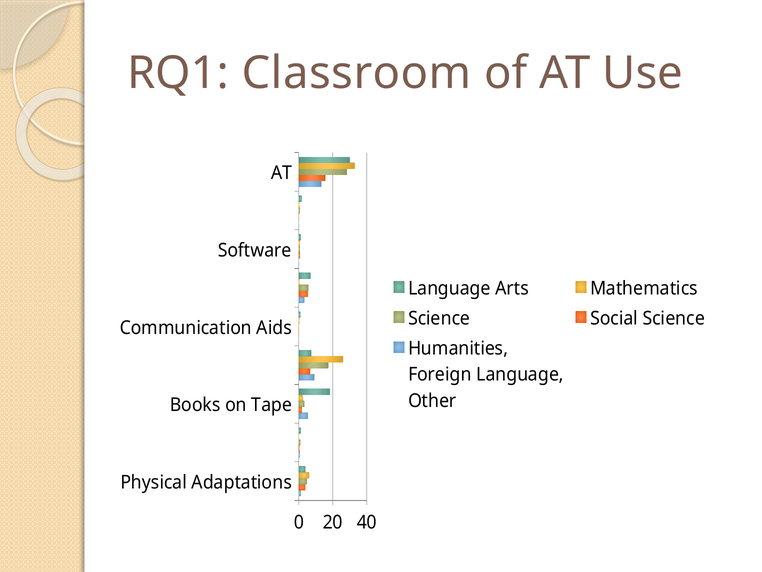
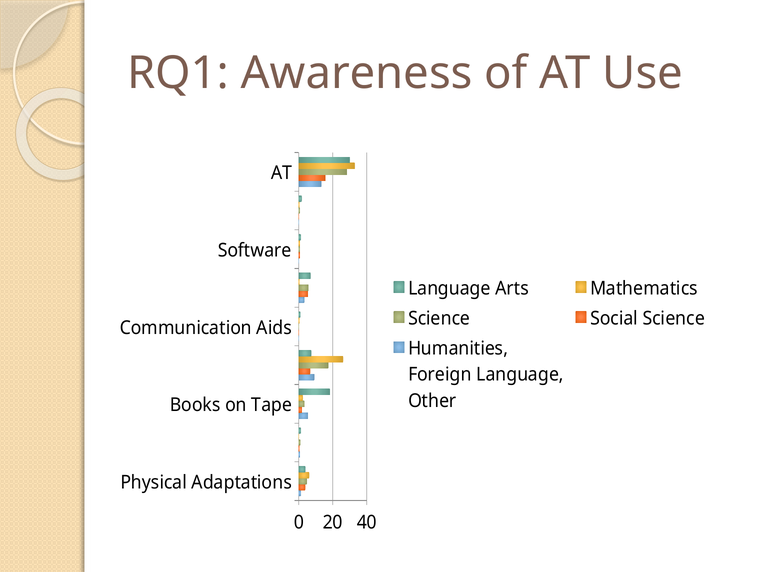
Classroom: Classroom -> Awareness (357, 73)
